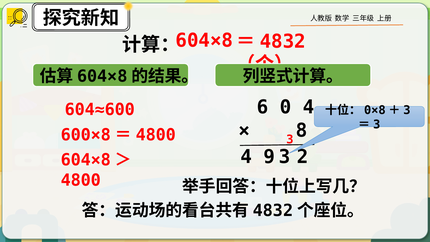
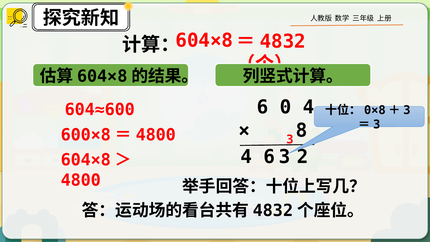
4 9: 9 -> 6 (269, 157)
